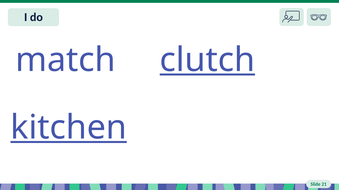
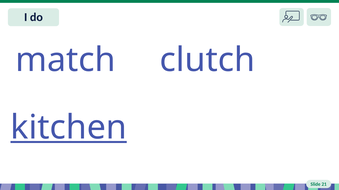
clutch underline: present -> none (207, 60)
